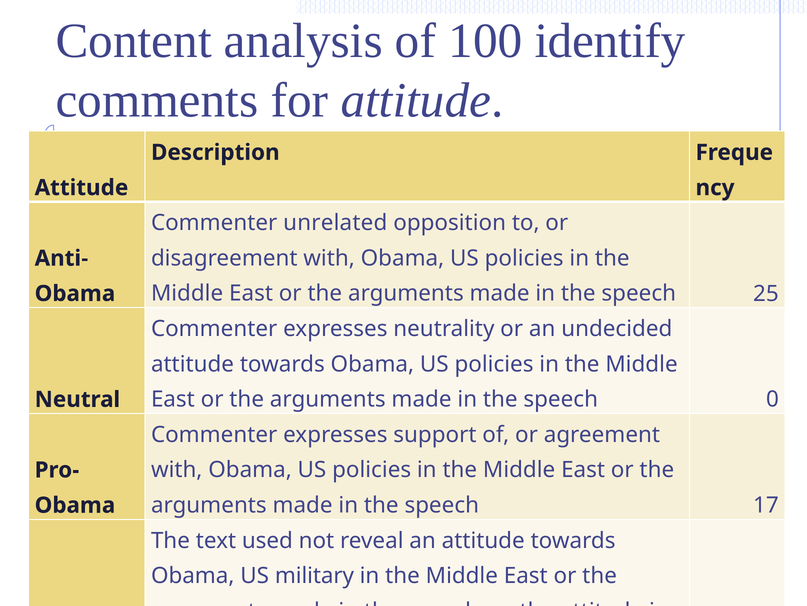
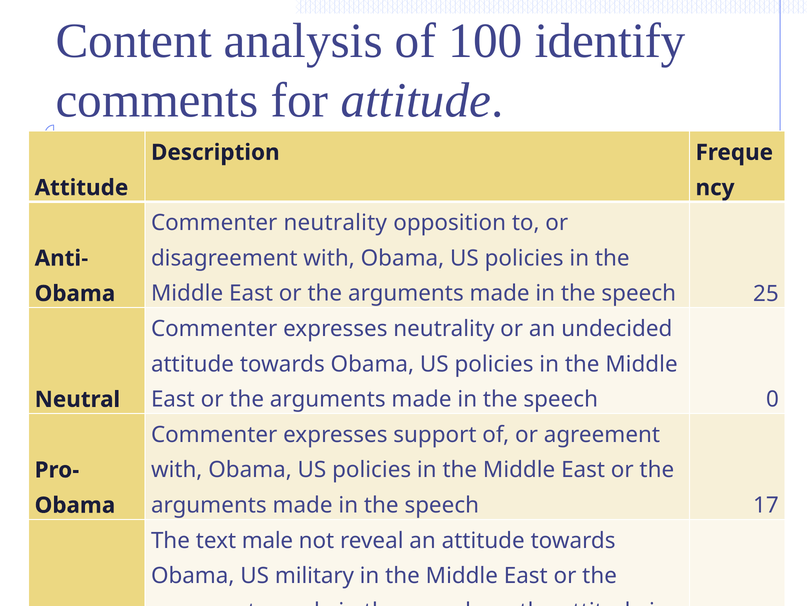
Commenter unrelated: unrelated -> neutrality (335, 223)
used: used -> male (267, 540)
